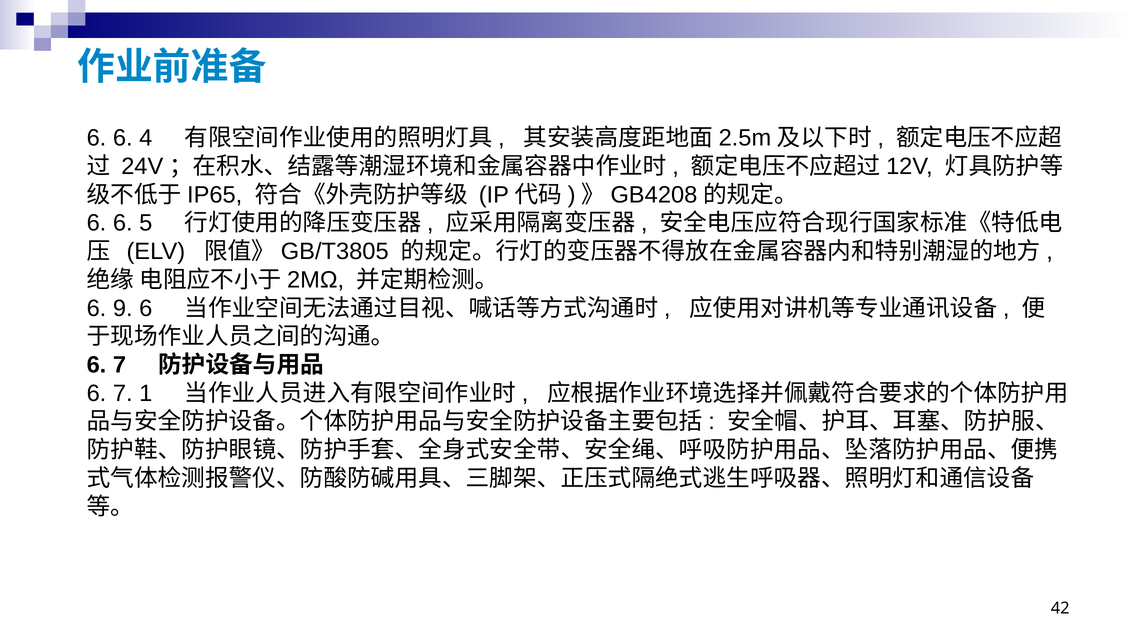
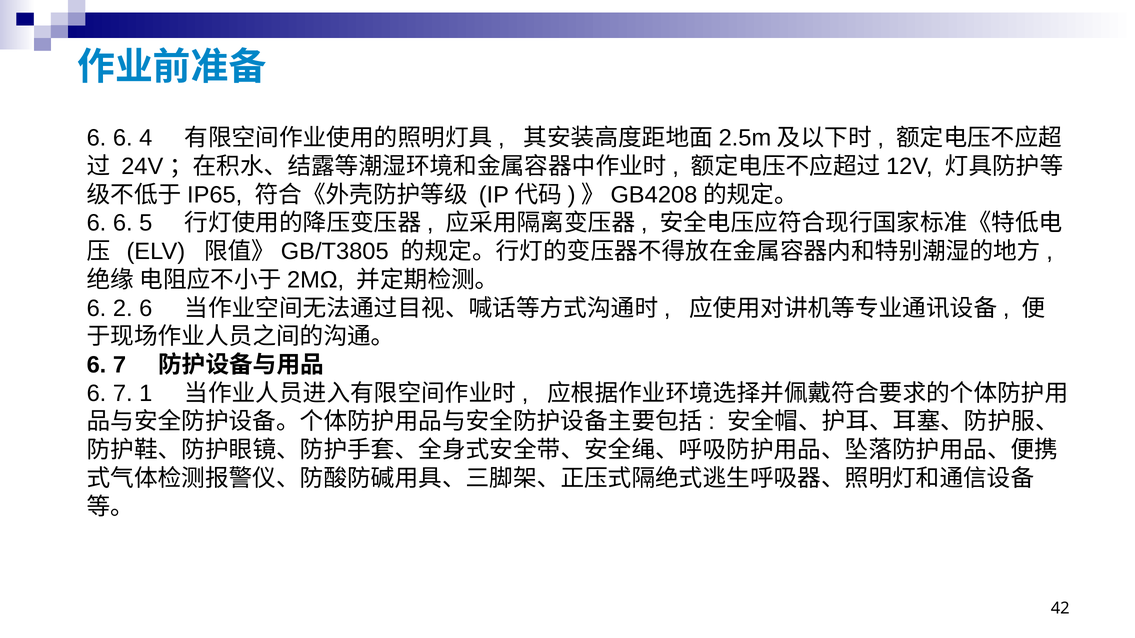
9: 9 -> 2 (123, 308)
